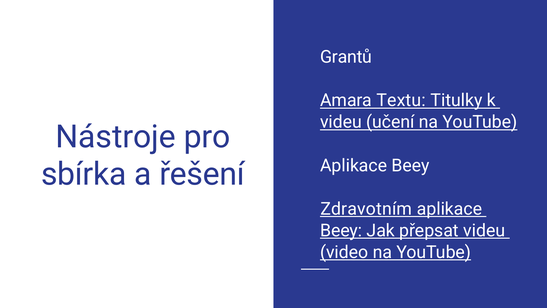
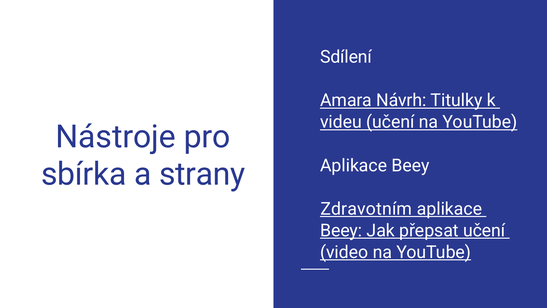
Grantů: Grantů -> Sdílení (346, 57)
Textu: Textu -> Návrh (401, 100)
řešení: řešení -> strany (202, 174)
přepsat videu: videu -> učení (484, 230)
